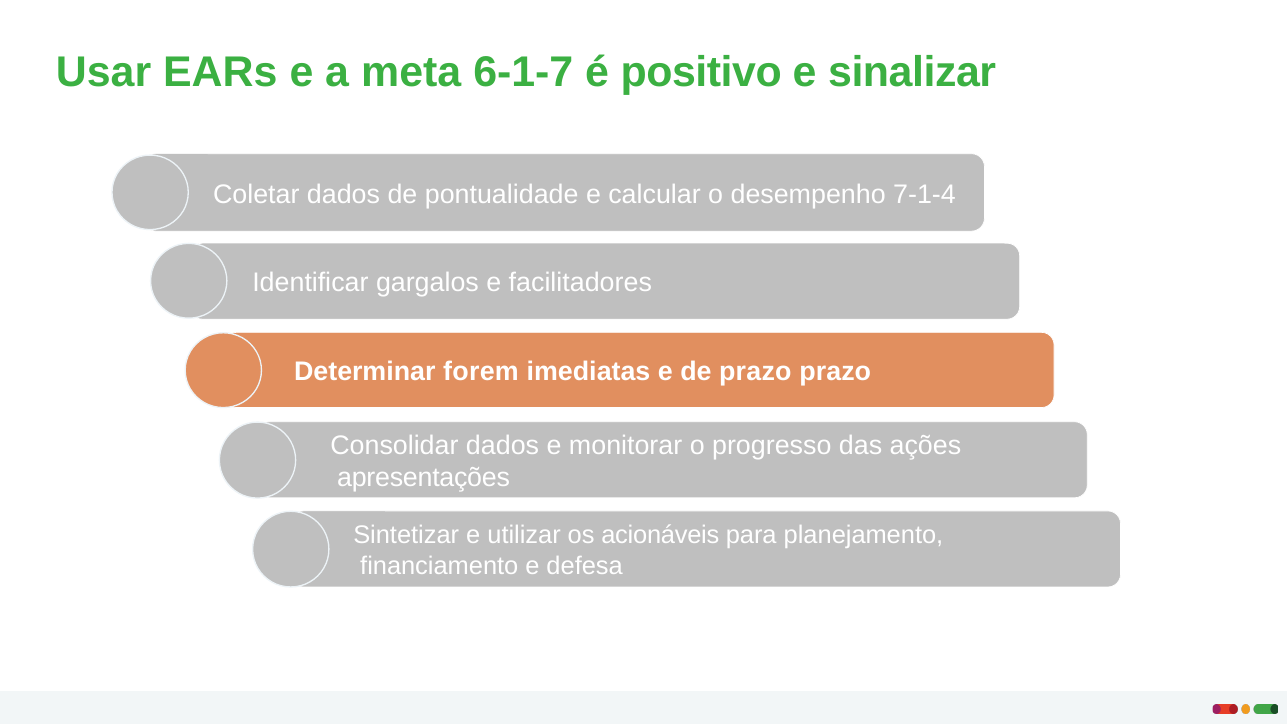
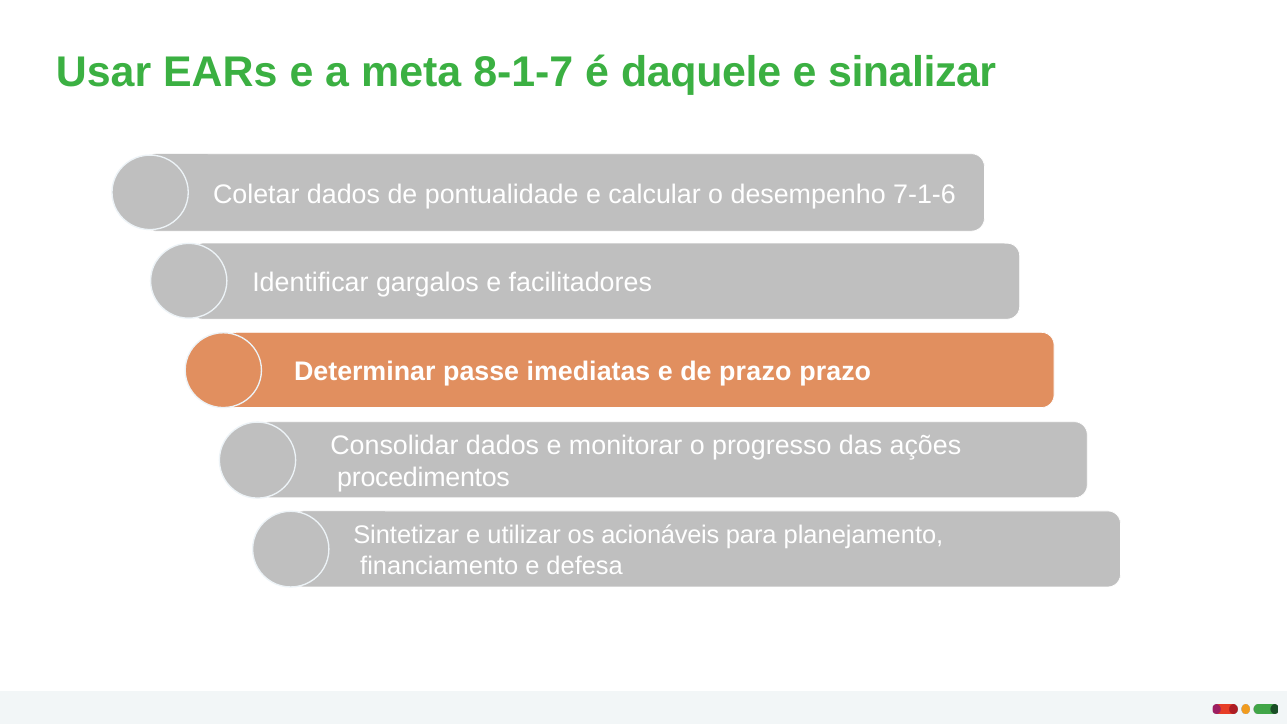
6-1-7: 6-1-7 -> 8-1-7 (523, 72)
positivo: positivo -> daquele (701, 72)
7-1-4: 7-1-4 -> 7-1-6 (925, 194)
forem: forem -> passe (481, 372)
apresentações: apresentações -> procedimentos (424, 478)
